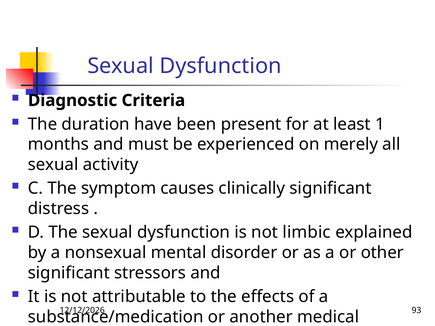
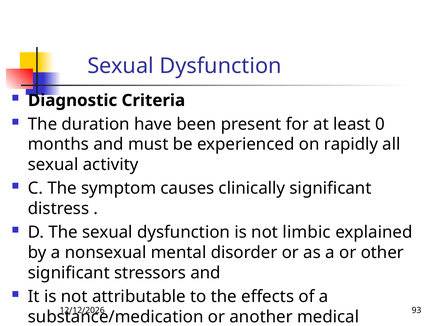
1: 1 -> 0 (380, 124)
merely: merely -> rapidly (351, 145)
